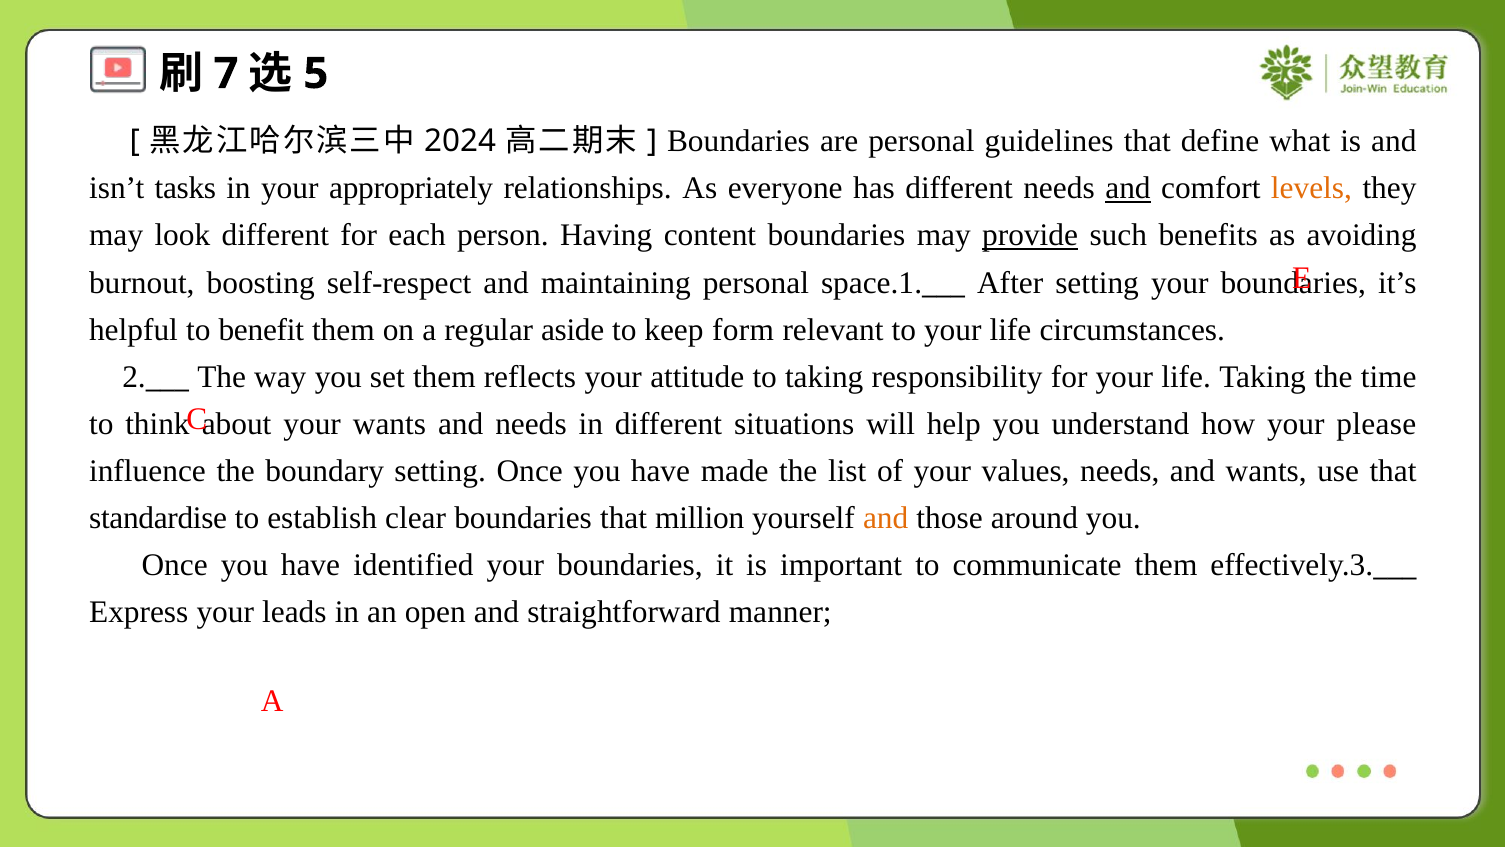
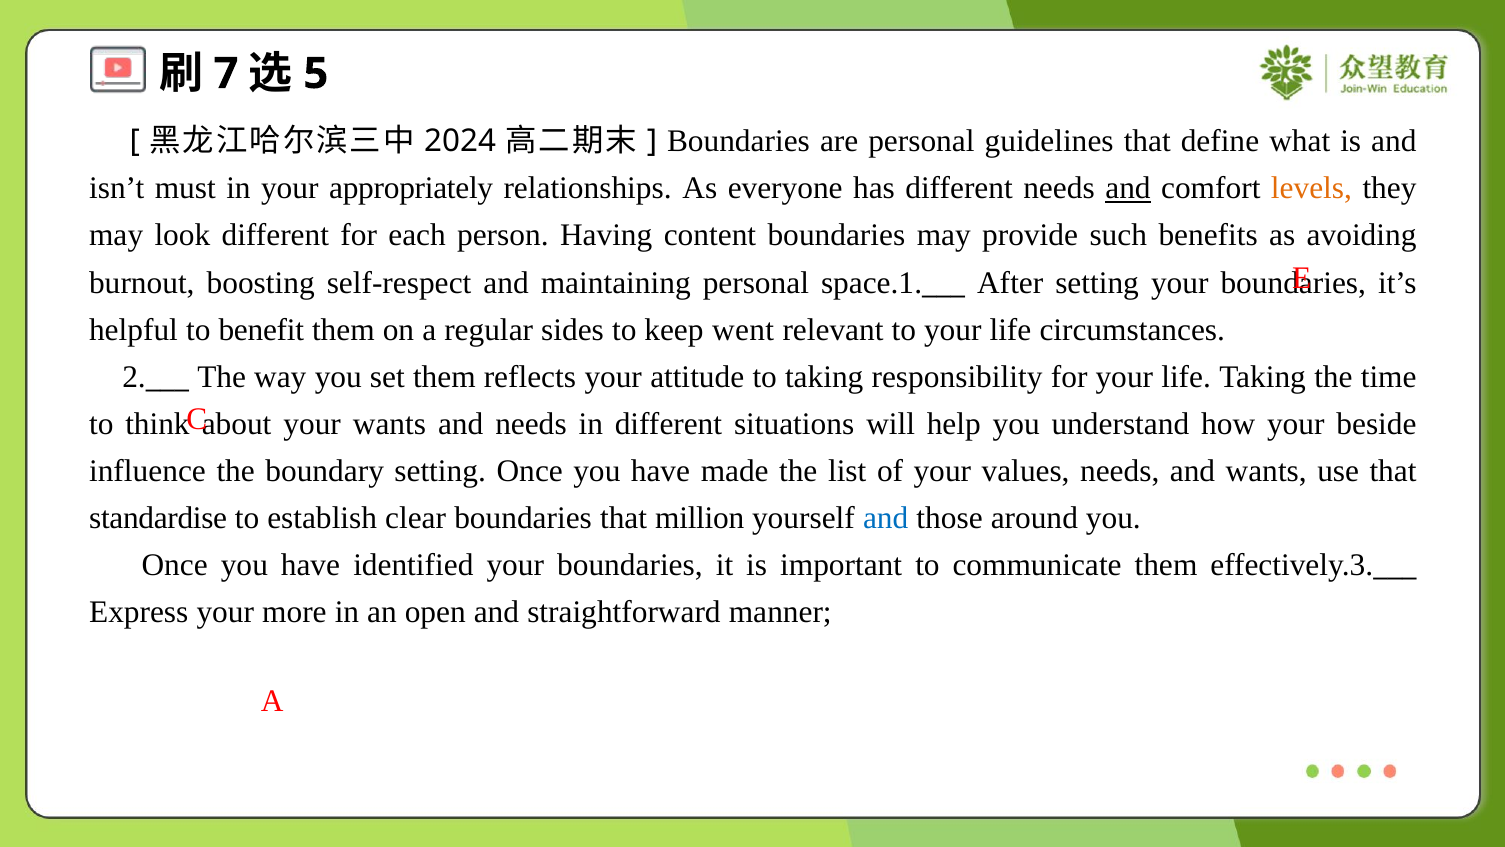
tasks: tasks -> must (185, 188)
provide underline: present -> none (1030, 235)
aside: aside -> sides (573, 330)
form: form -> went (743, 330)
please: please -> beside (1376, 424)
and colour: orange -> blue (886, 518)
leads: leads -> more (294, 612)
